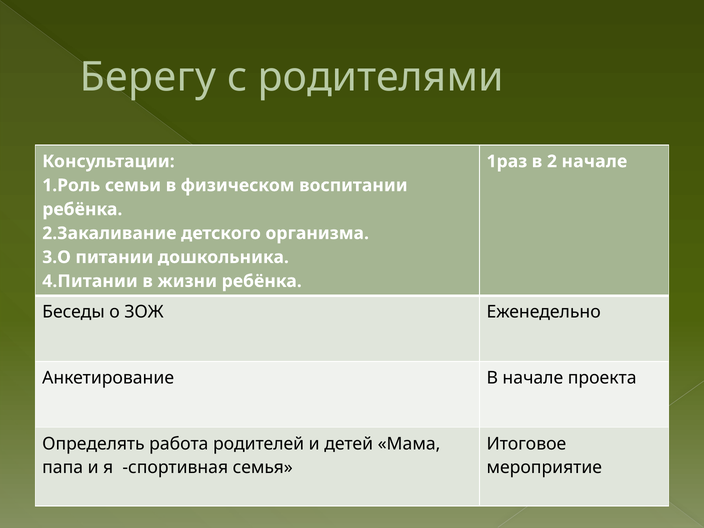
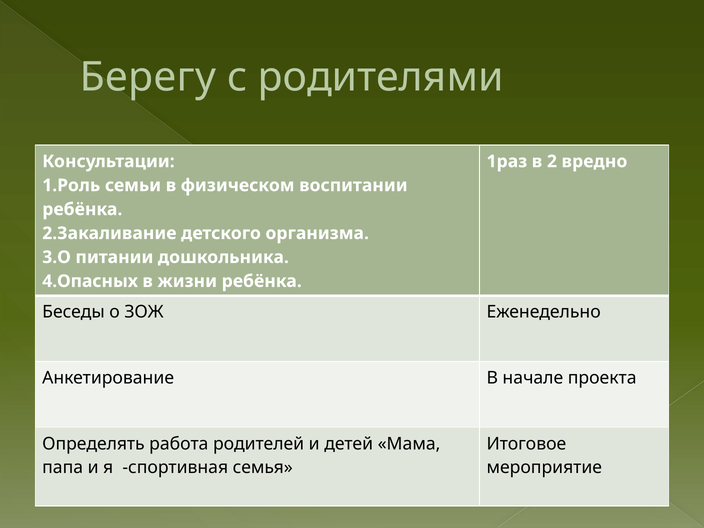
2 начале: начале -> вредно (594, 161)
4.Питании: 4.Питании -> 4.Опасных (90, 281)
